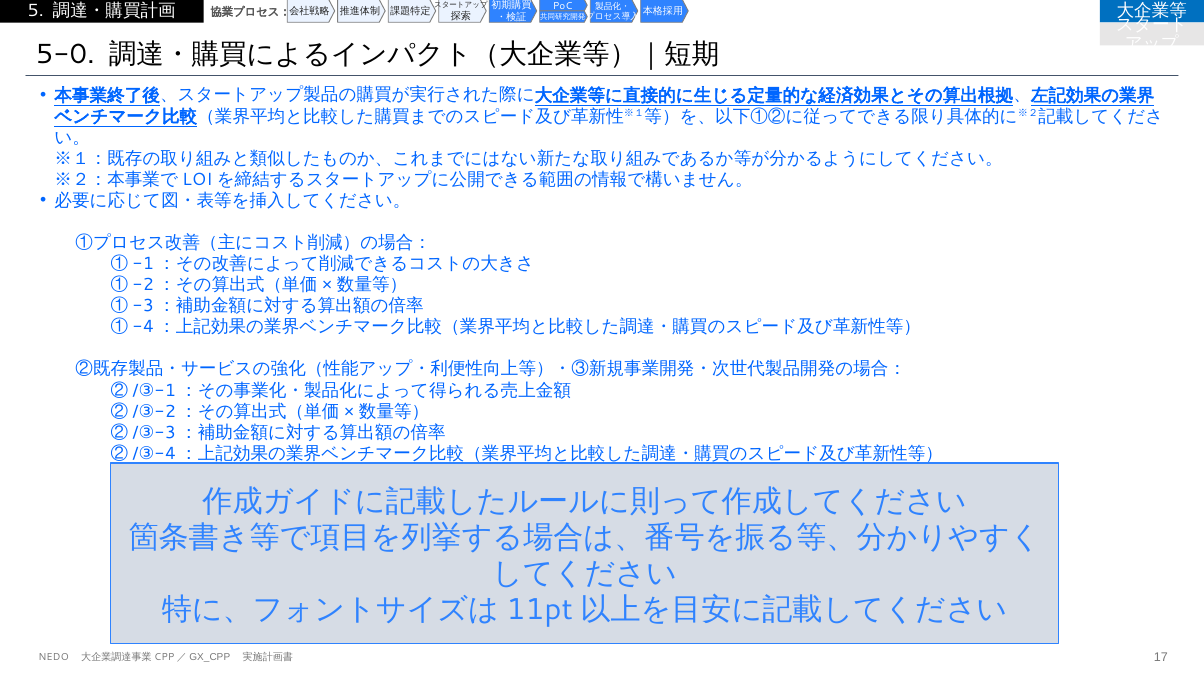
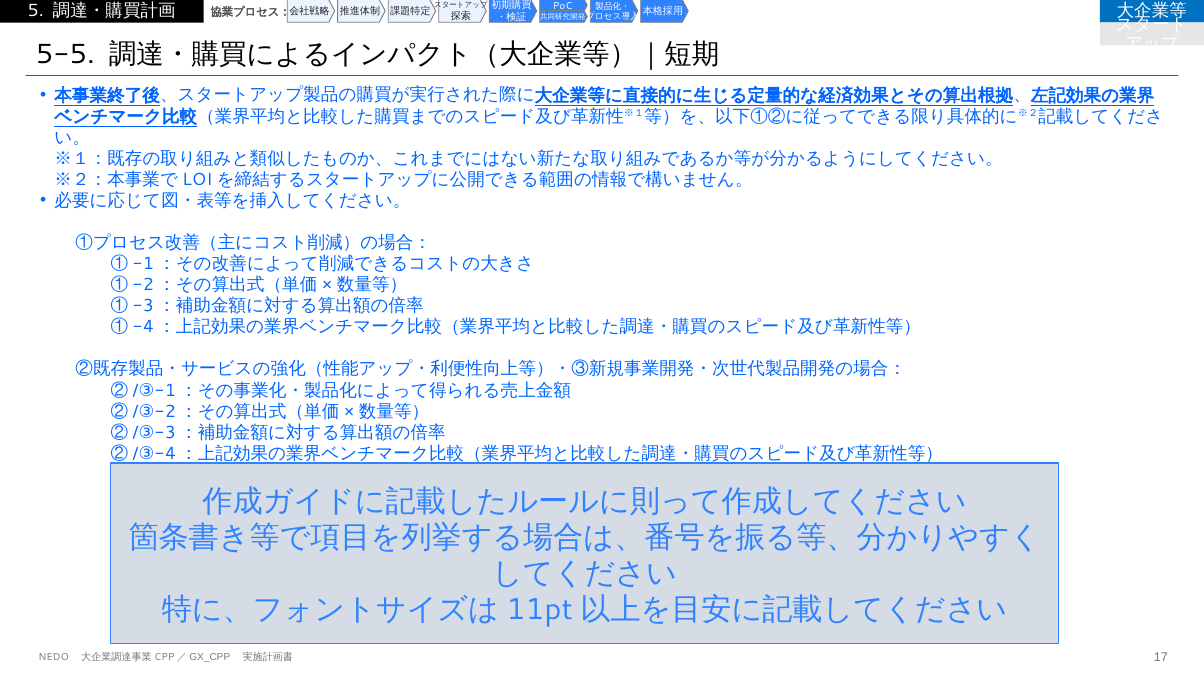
5-0: 5-0 -> 5-5 (65, 54)
